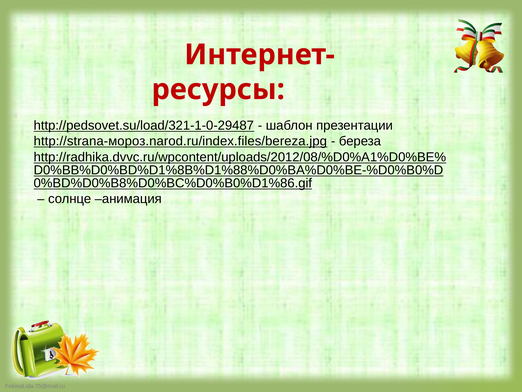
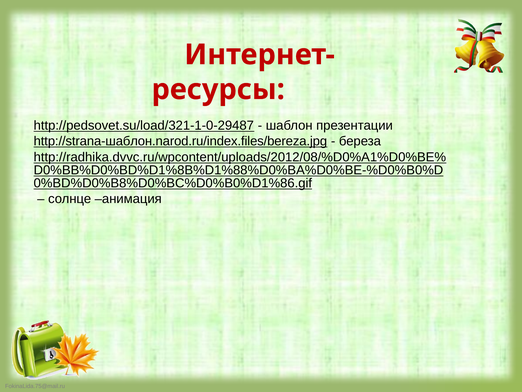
http://strana-мороз.narod.ru/index.files/bereza.jpg: http://strana-мороз.narod.ru/index.files/bereza.jpg -> http://strana-шаблон.narod.ru/index.files/bereza.jpg (180, 141)
